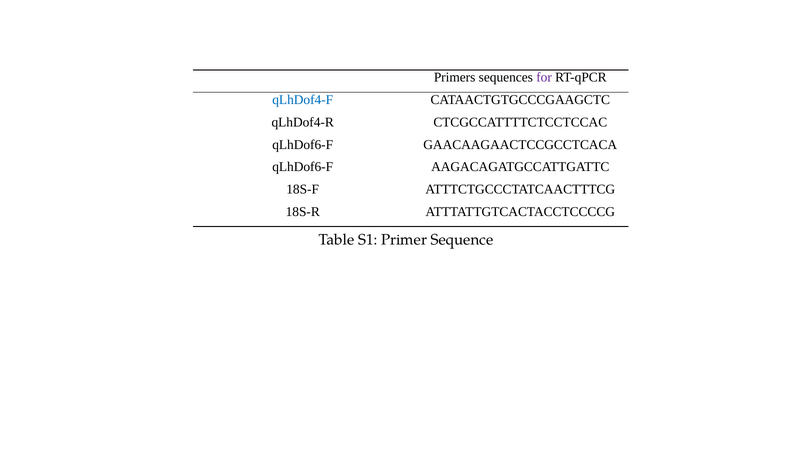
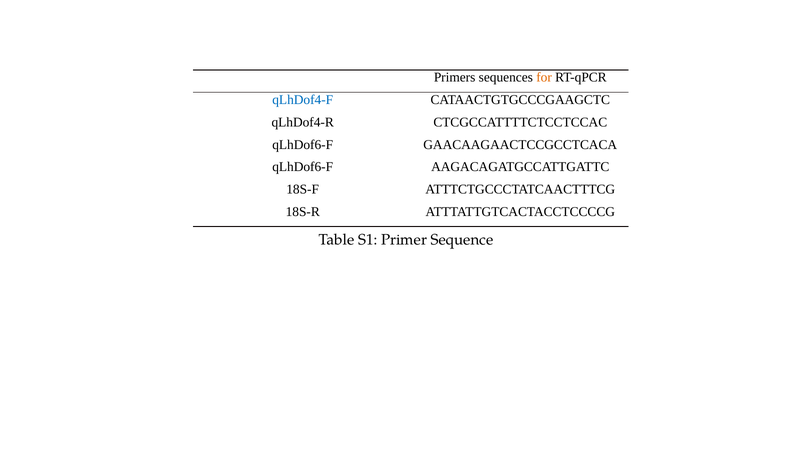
for colour: purple -> orange (544, 77)
